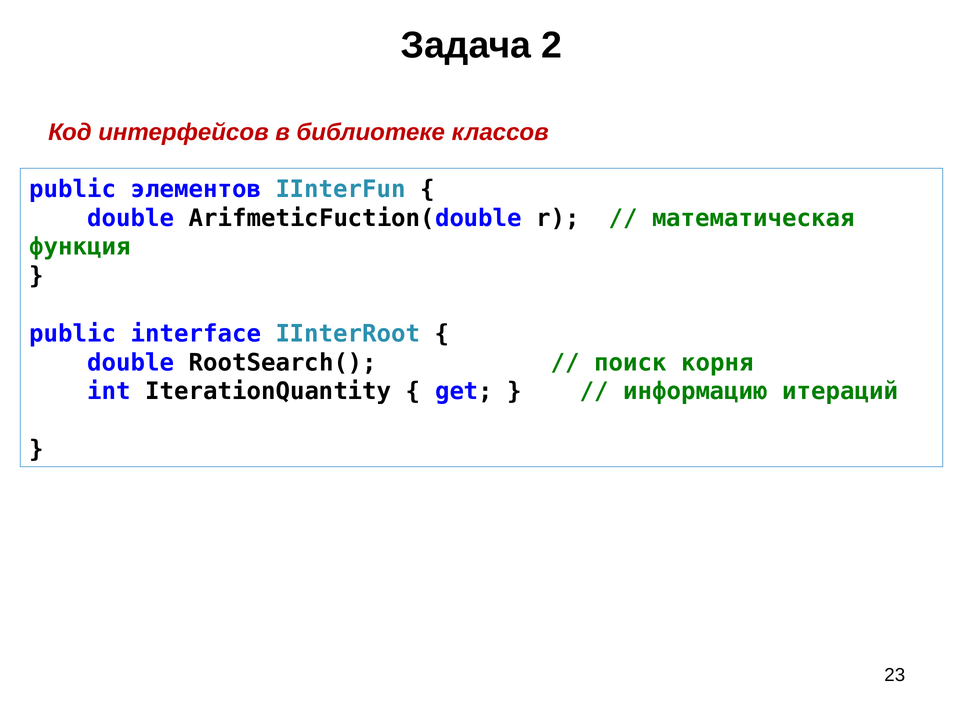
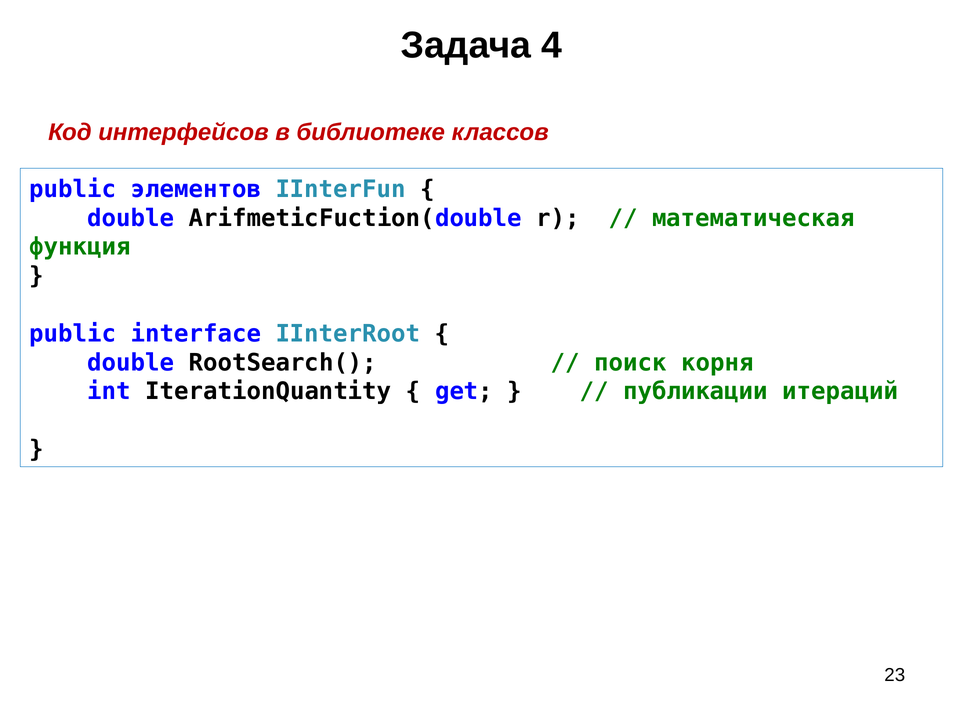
2: 2 -> 4 (552, 45)
информацию: информацию -> публикации (696, 392)
